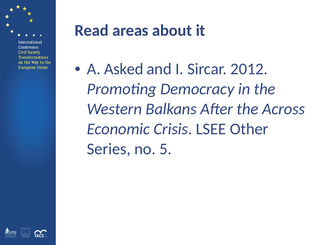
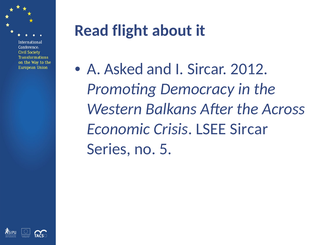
areas: areas -> flight (130, 30)
LSEE Other: Other -> Sircar (249, 129)
